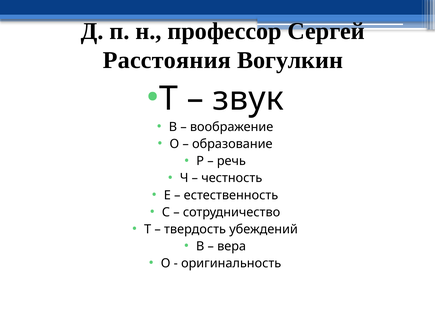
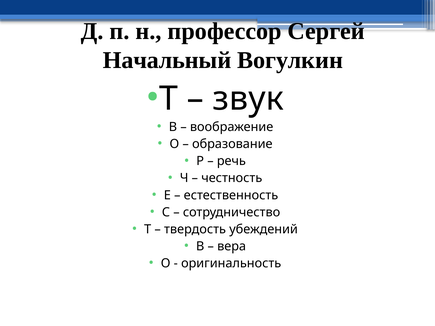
Расстояния: Расстояния -> Начальный (167, 60)
